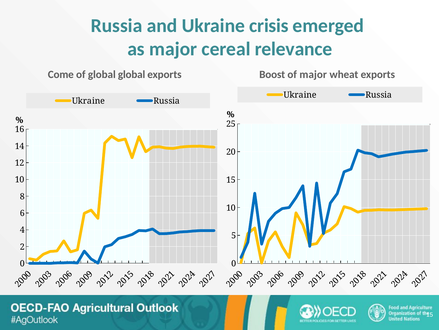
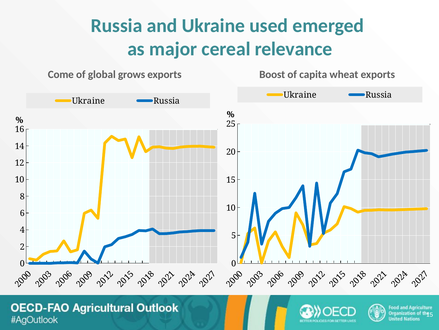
crisis: crisis -> used (269, 26)
global global: global -> grows (132, 74)
of major: major -> capita (313, 74)
